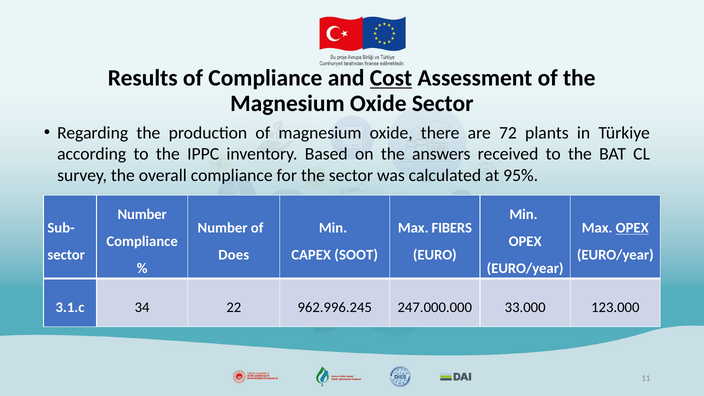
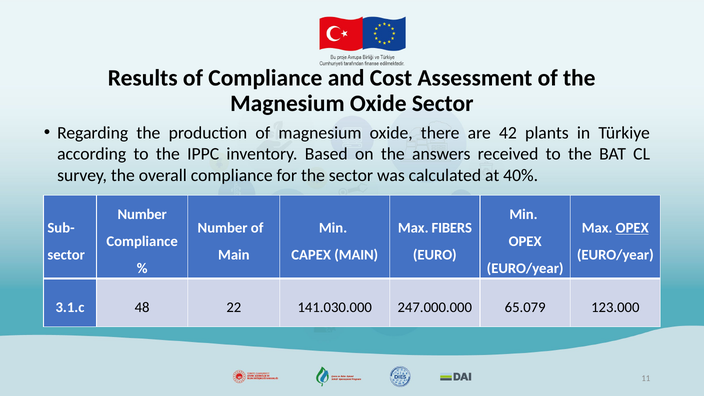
Cost underline: present -> none (391, 78)
72: 72 -> 42 (508, 133)
95%: 95% -> 40% (521, 175)
Does: Does -> Main (234, 255)
CAPEX SOOT: SOOT -> MAIN (356, 255)
34: 34 -> 48 (142, 307)
962.996.245: 962.996.245 -> 141.030.000 (335, 307)
33.000: 33.000 -> 65.079 (525, 307)
